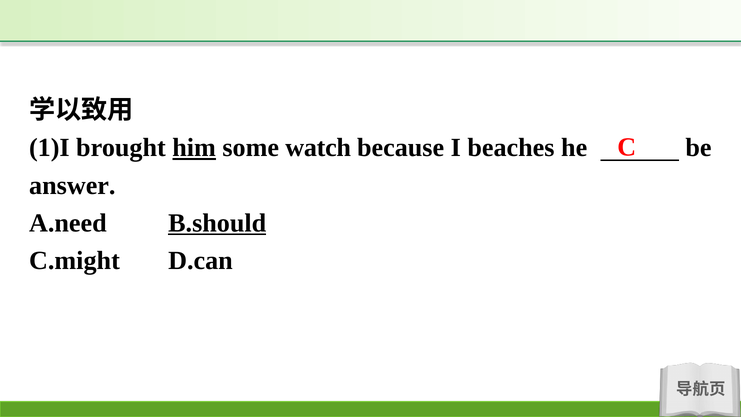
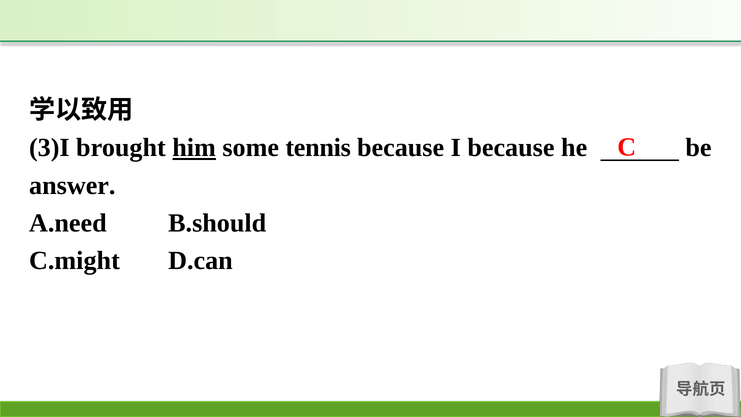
1)I: 1)I -> 3)I (49, 148)
watch: watch -> tennis (318, 148)
I beaches: beaches -> because (511, 148)
B.should underline: present -> none (217, 223)
